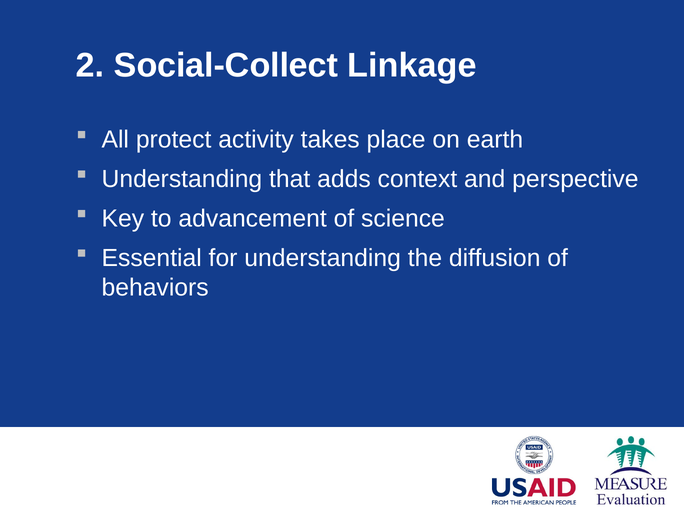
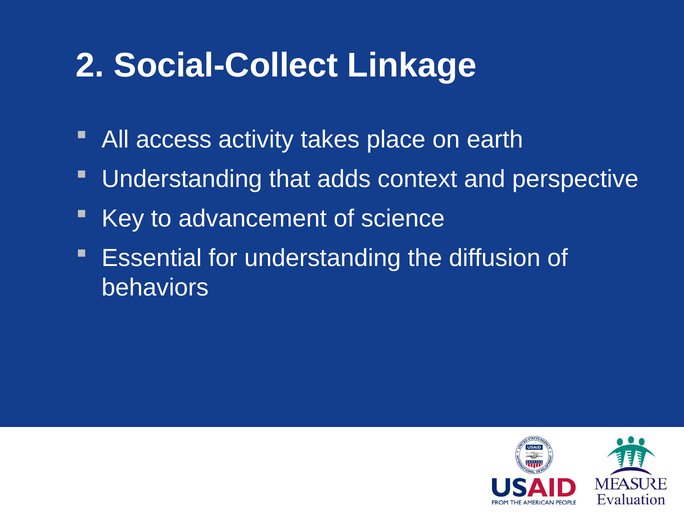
protect: protect -> access (174, 140)
